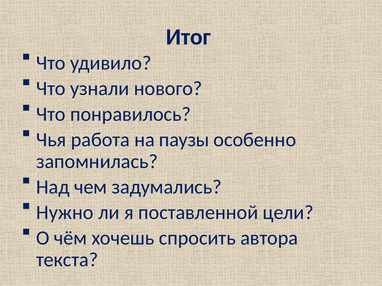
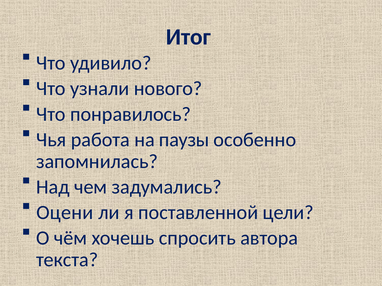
Нужно: Нужно -> Оцени (65, 213)
